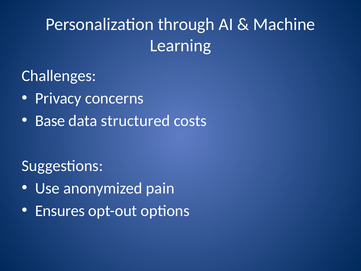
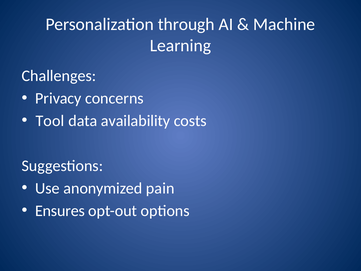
Base: Base -> Tool (50, 121)
structured: structured -> availability (136, 121)
